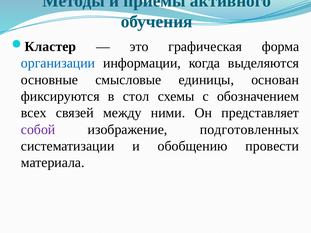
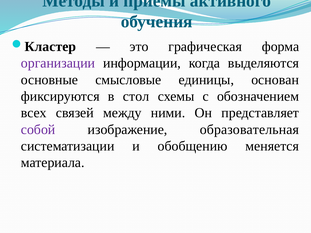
организации colour: blue -> purple (58, 63)
подготовленных: подготовленных -> образовательная (249, 130)
провести: провести -> меняется (272, 146)
